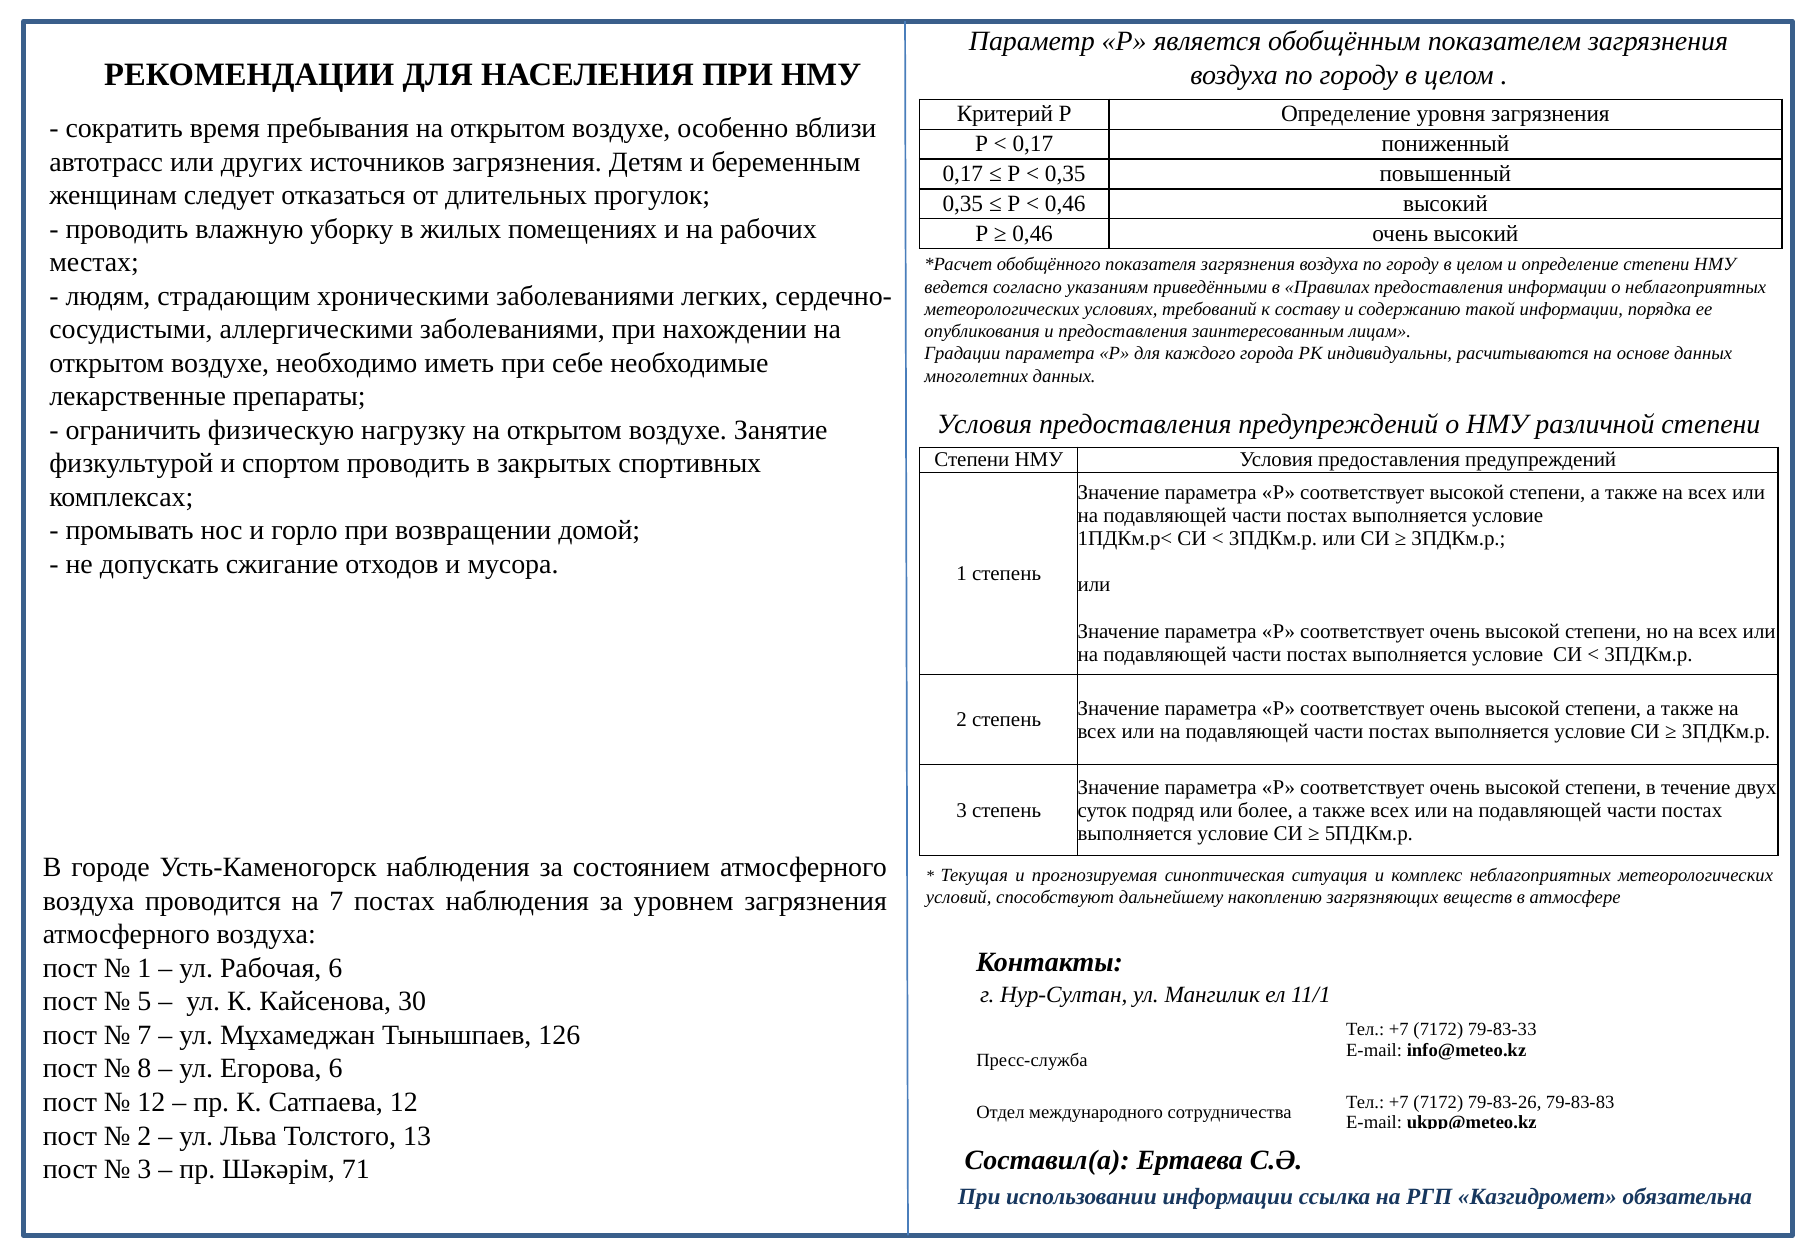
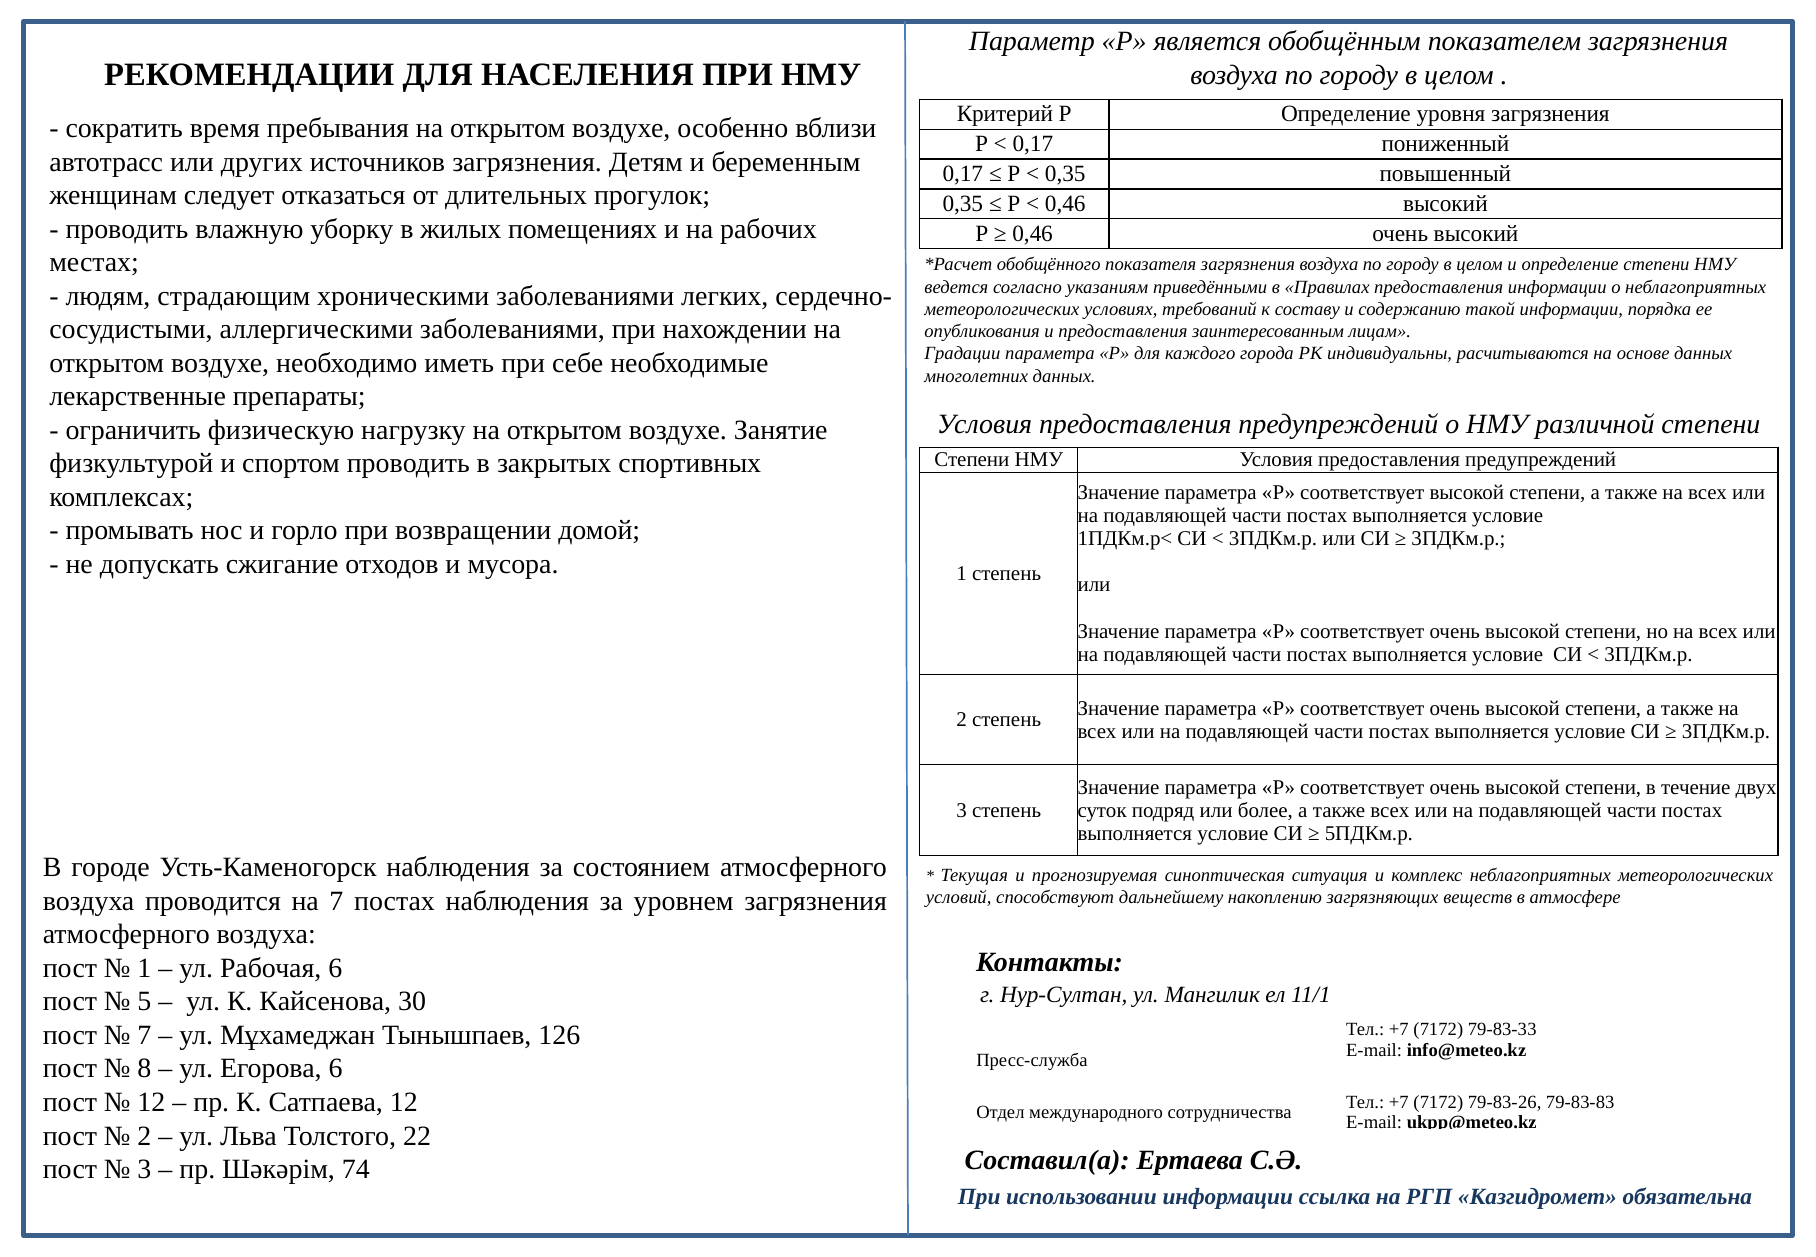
13: 13 -> 22 (417, 1136)
71: 71 -> 74 (356, 1170)
